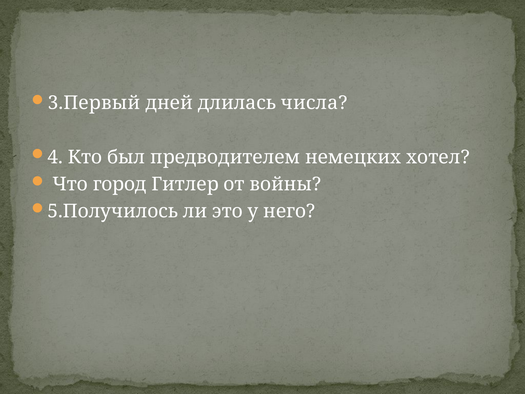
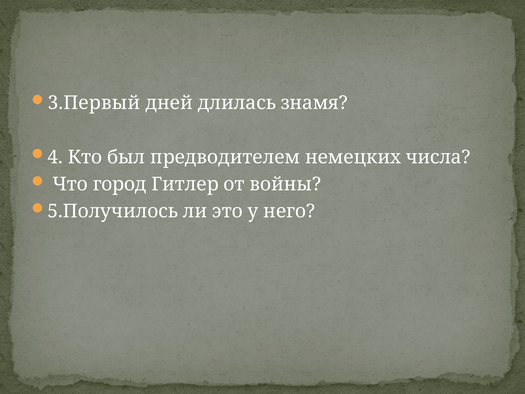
числа: числа -> знамя (314, 103)
хотел: хотел -> числа (438, 157)
